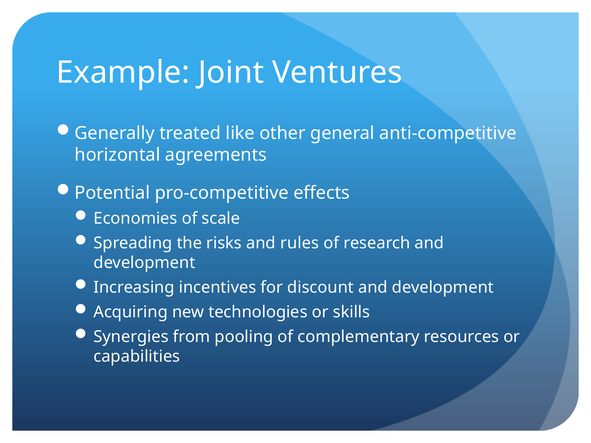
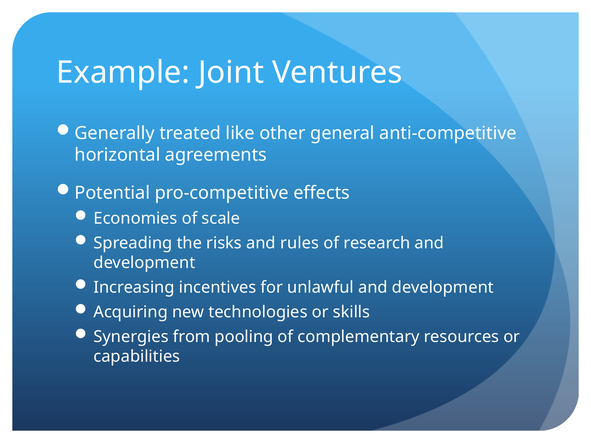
discount: discount -> unlawful (321, 287)
